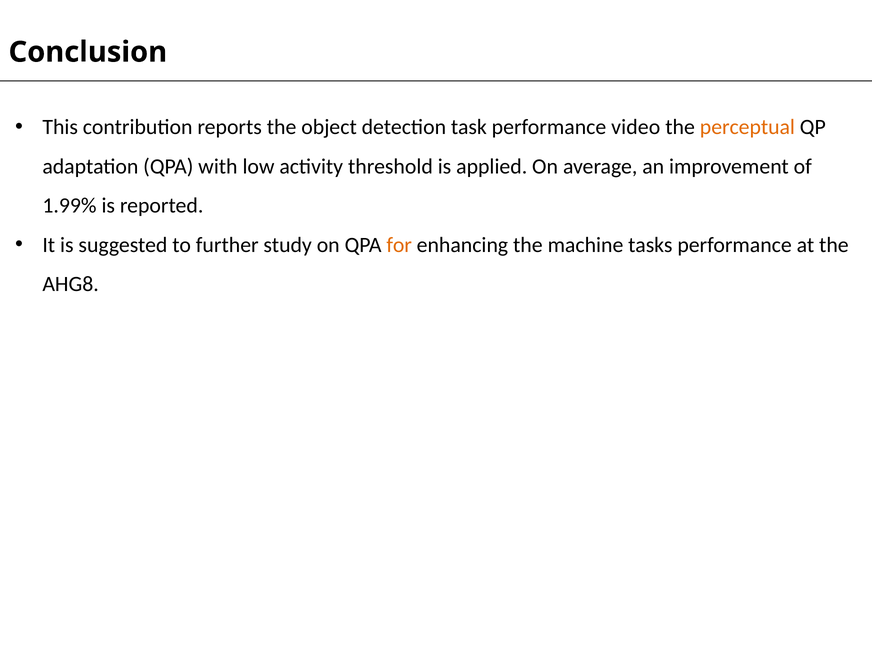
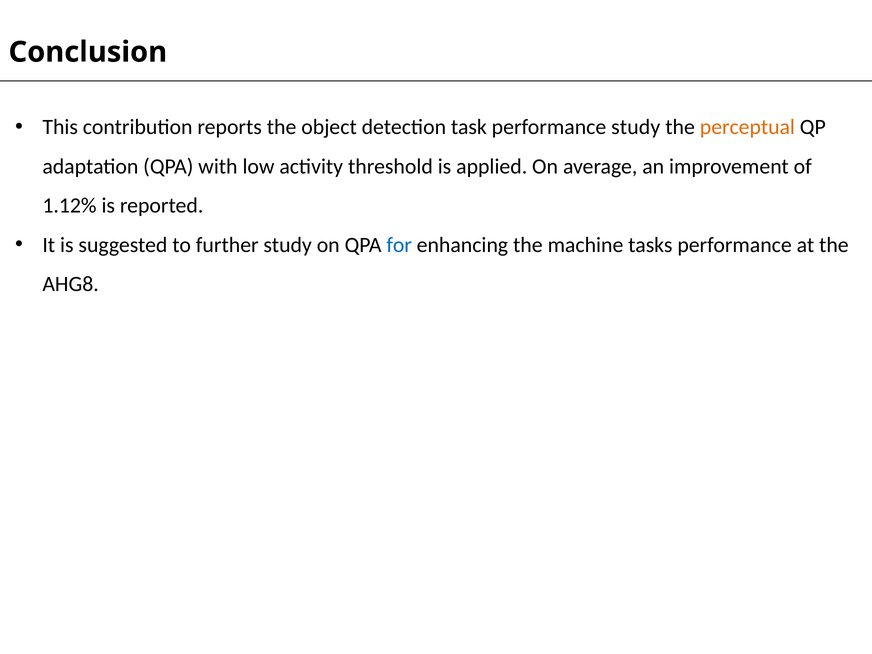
performance video: video -> study (636, 127)
1.99%: 1.99% -> 1.12% (69, 206)
for colour: orange -> blue (399, 245)
